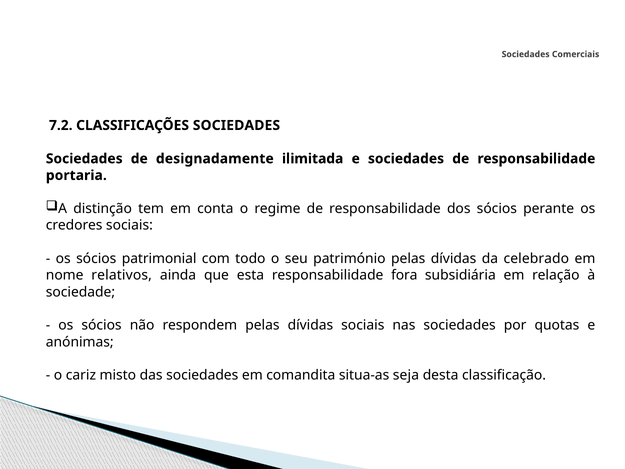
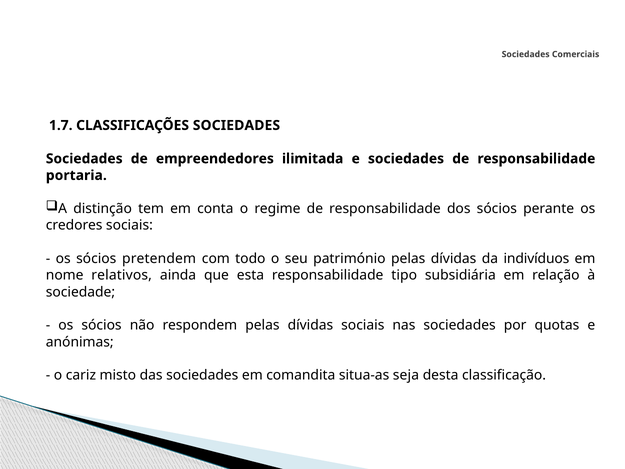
7.2: 7.2 -> 1.7 (61, 125)
designadamente: designadamente -> empreendedores (215, 159)
patrimonial: patrimonial -> pretendem (159, 259)
celebrado: celebrado -> indivíduos (536, 259)
fora: fora -> tipo (404, 275)
